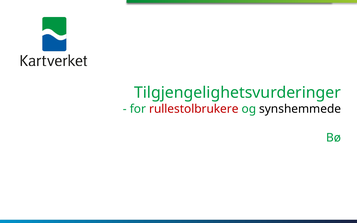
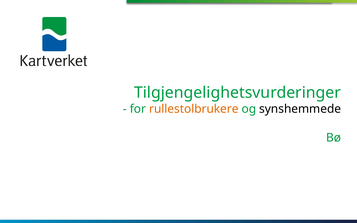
rullestolbrukere colour: red -> orange (194, 109)
